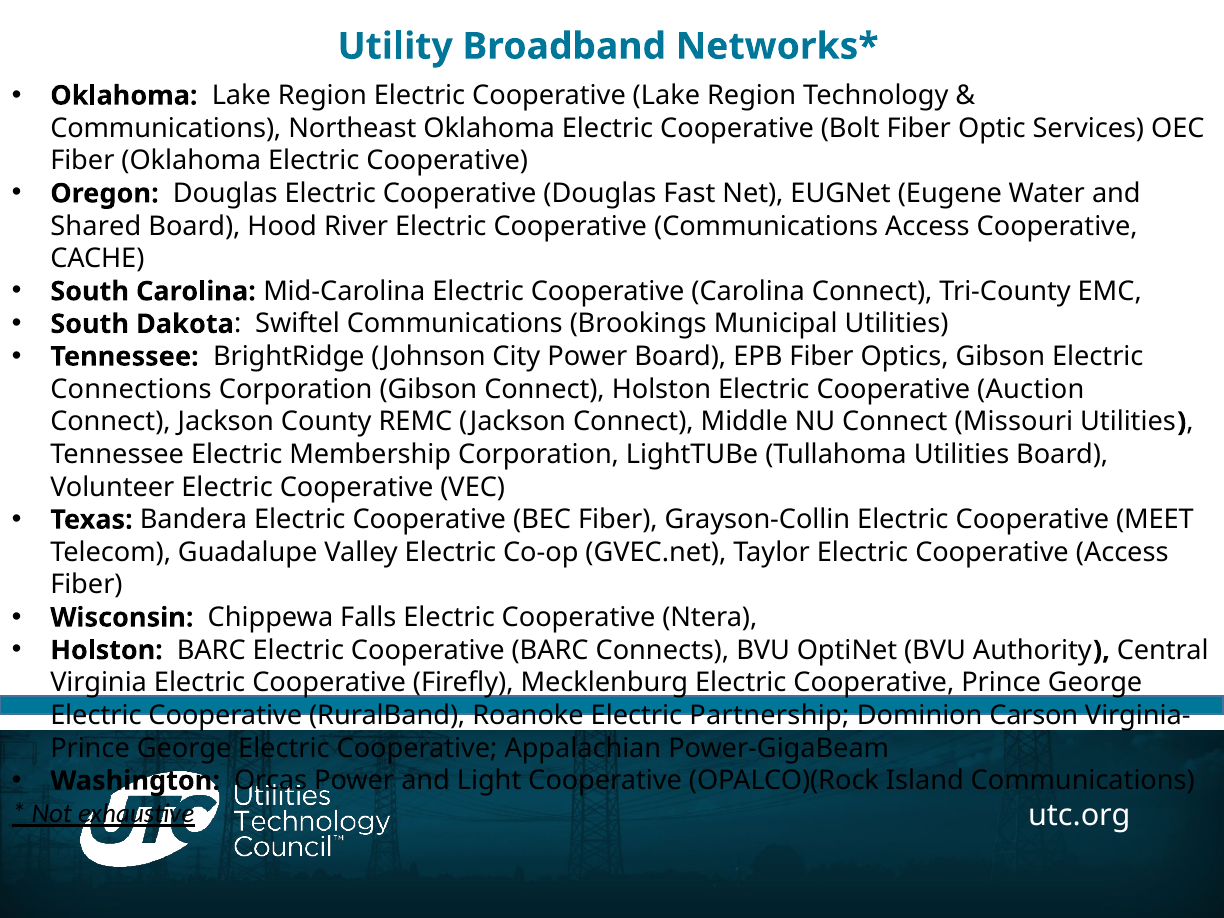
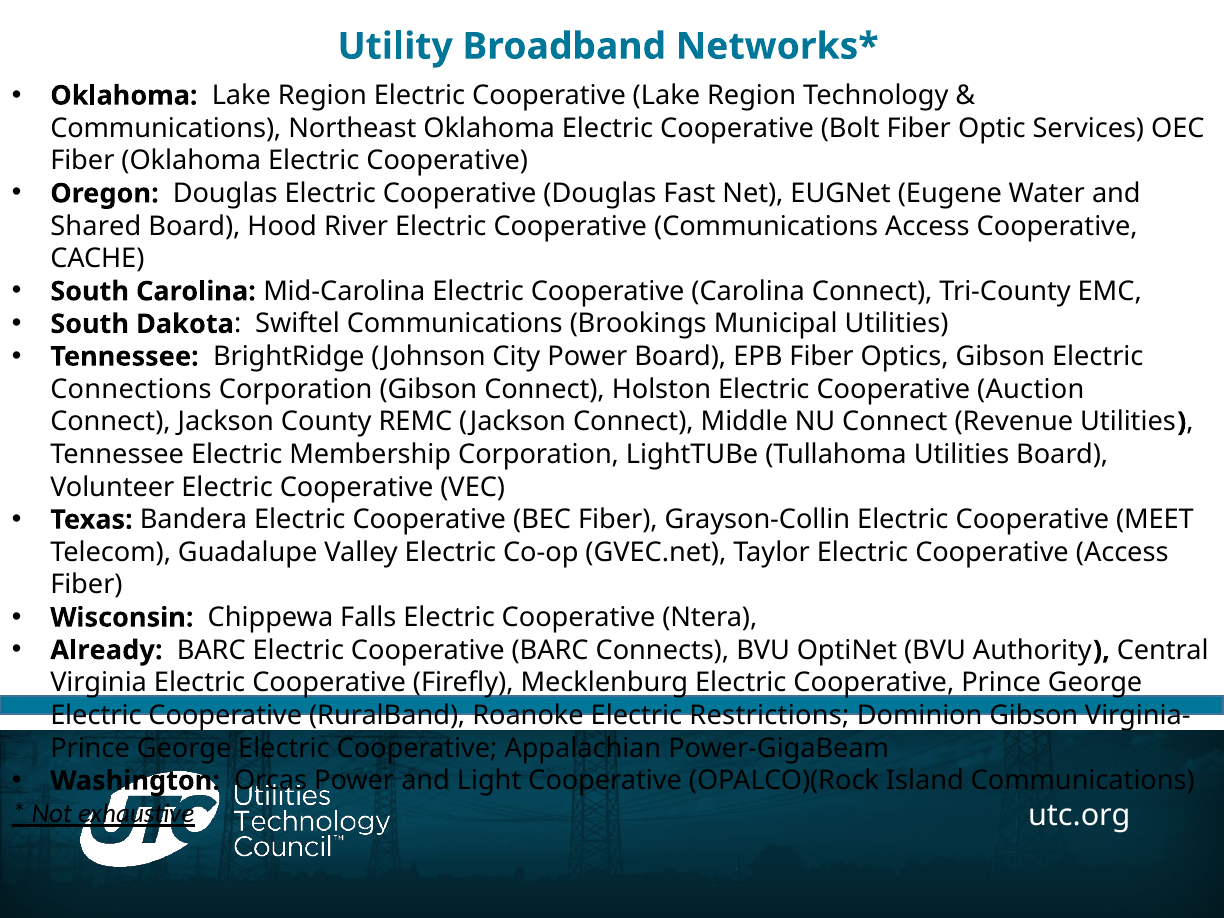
Missouri: Missouri -> Revenue (1014, 422)
Holston: Holston -> Already (106, 650)
Partnership: Partnership -> Restrictions (769, 716)
Dominion Carson: Carson -> Gibson (1034, 716)
